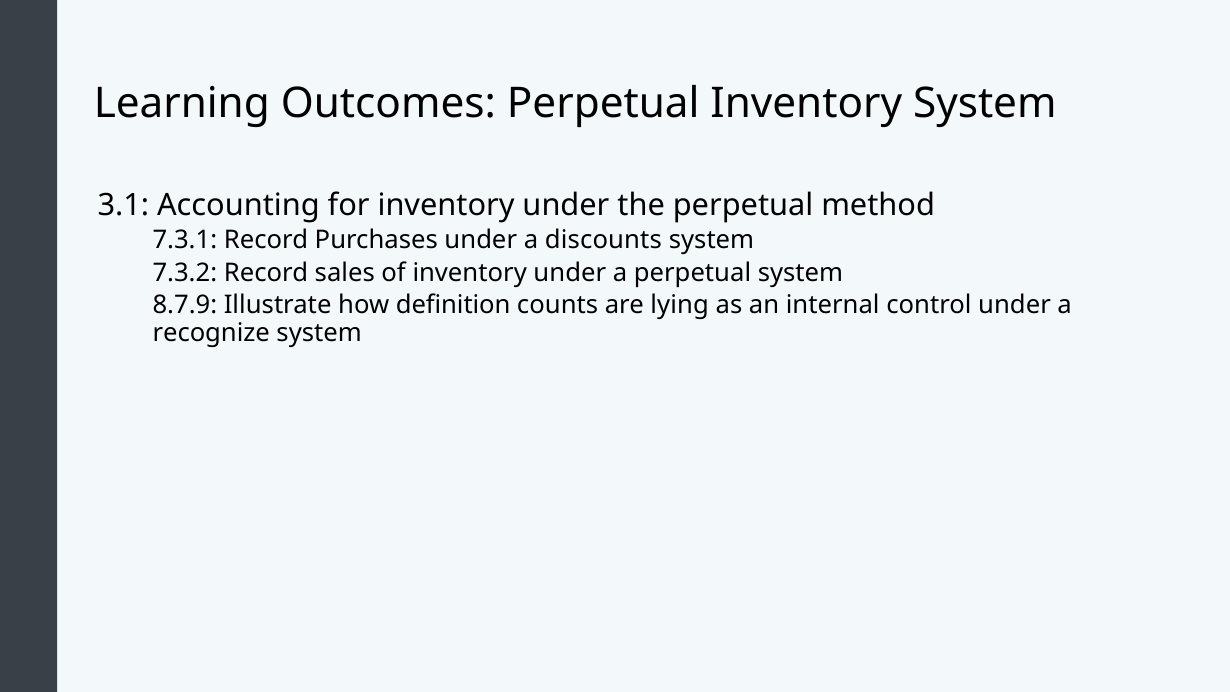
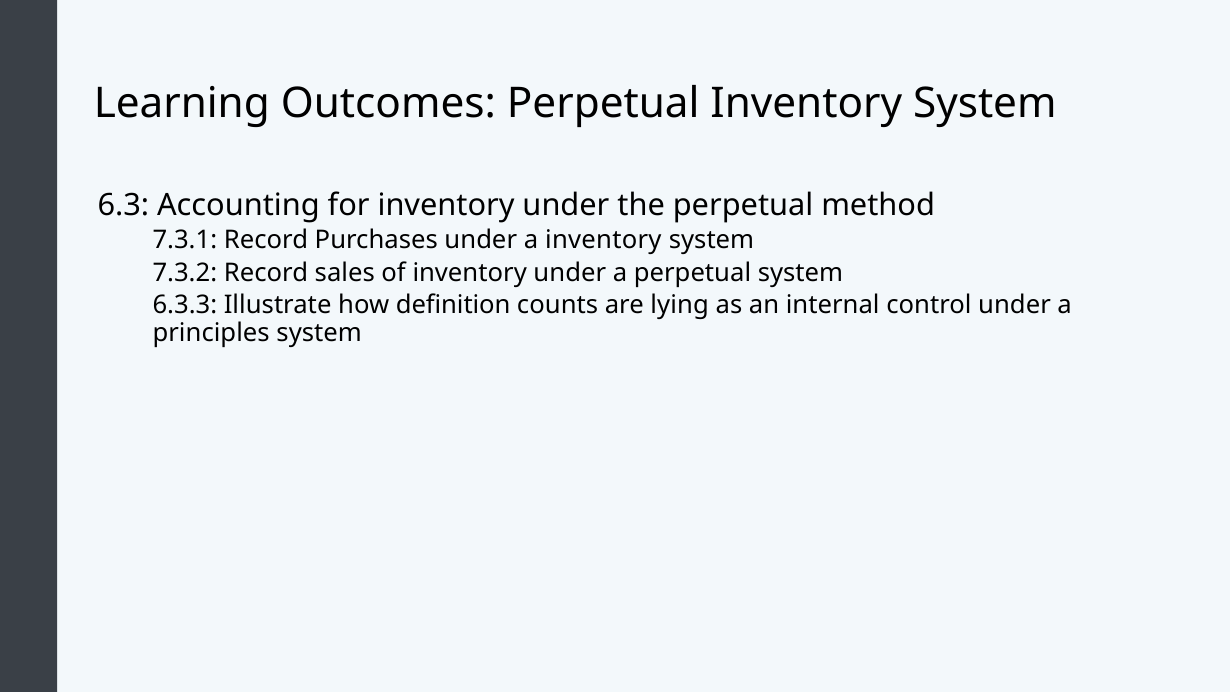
3.1: 3.1 -> 6.3 (123, 205)
a discounts: discounts -> inventory (603, 240)
8.7.9: 8.7.9 -> 6.3.3 (185, 305)
recognize: recognize -> principles (211, 333)
